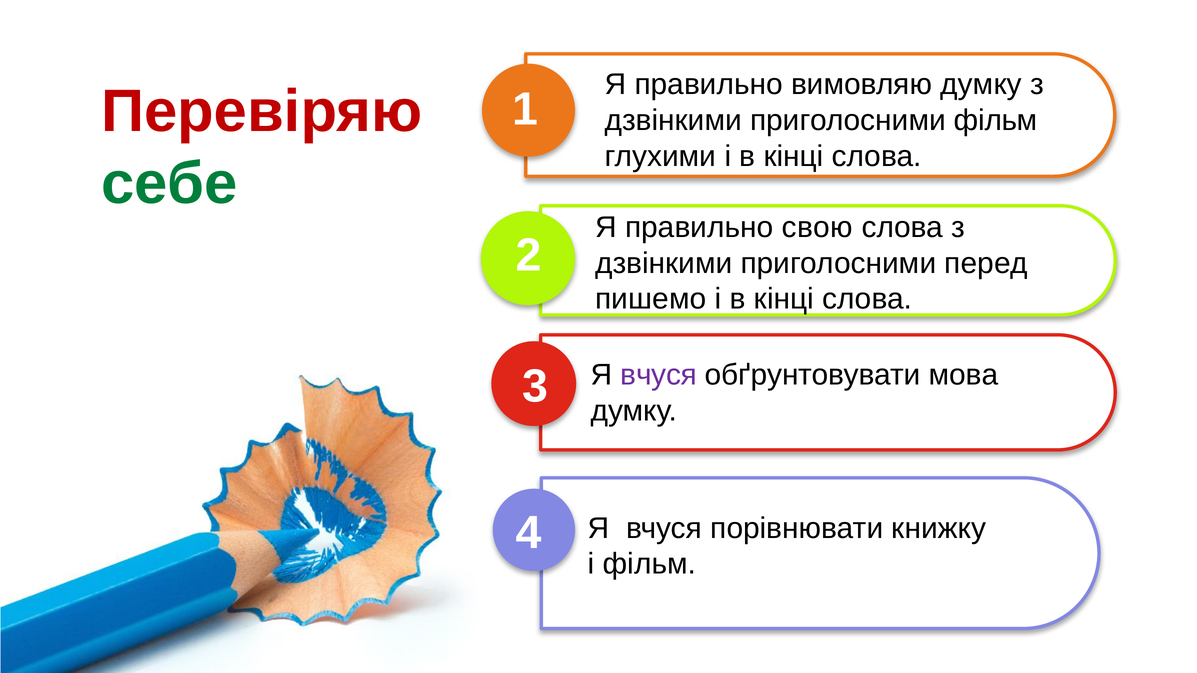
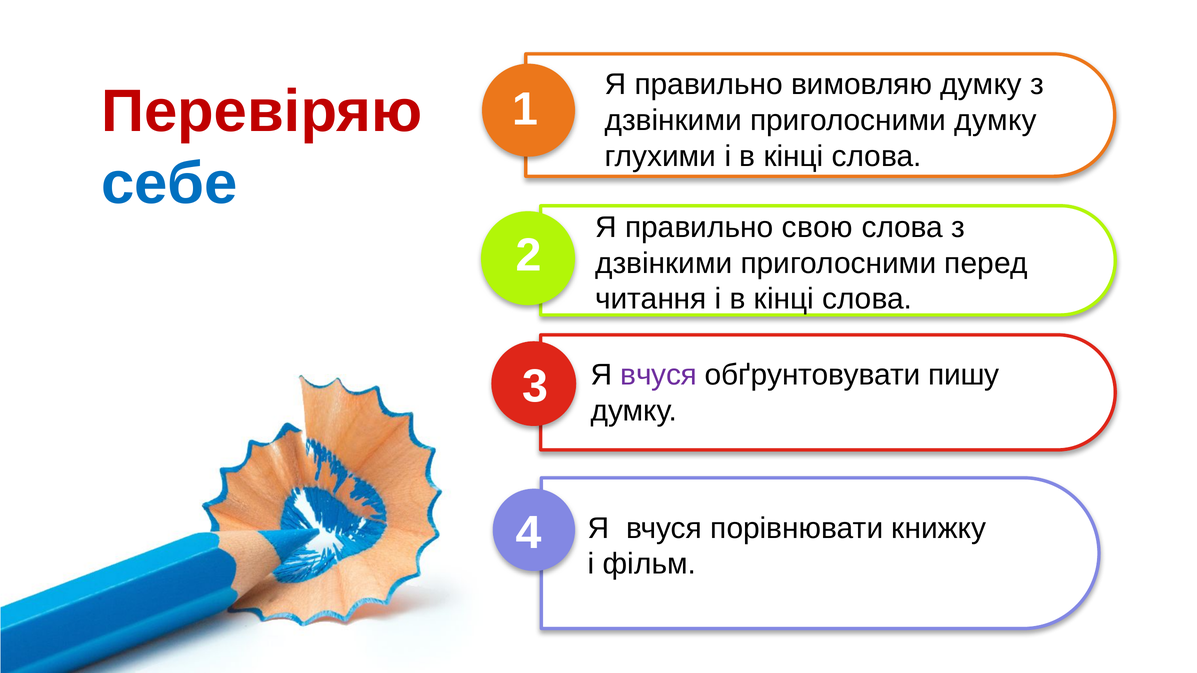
приголосними фільм: фільм -> думку (995, 121)
себе colour: green -> blue (169, 183)
пишемо: пишемо -> читання (651, 299)
мова: мова -> пишу (964, 375)
